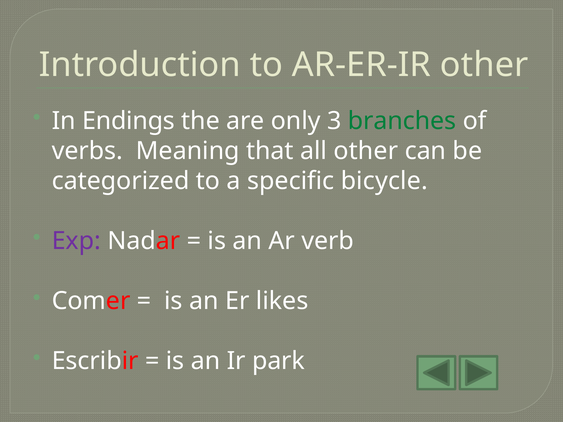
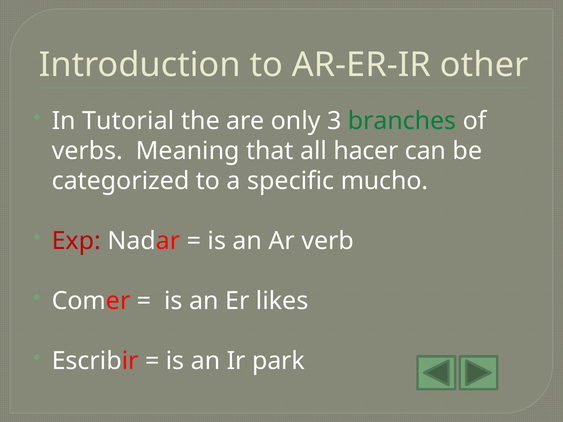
Endings: Endings -> Tutorial (128, 121)
all other: other -> hacer (366, 151)
bicycle: bicycle -> mucho (384, 181)
Exp colour: purple -> red (76, 241)
